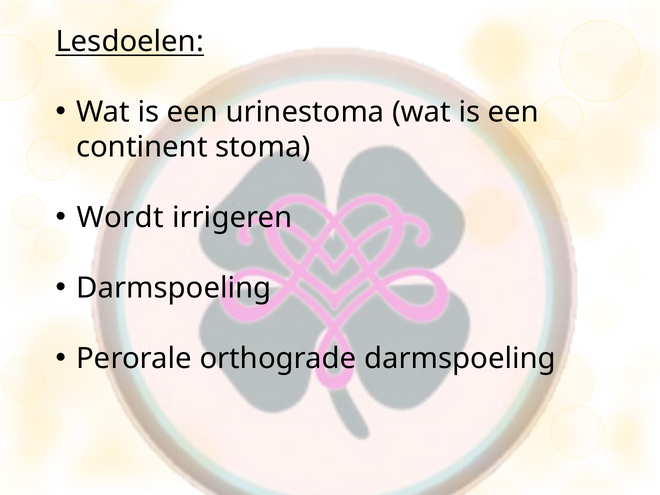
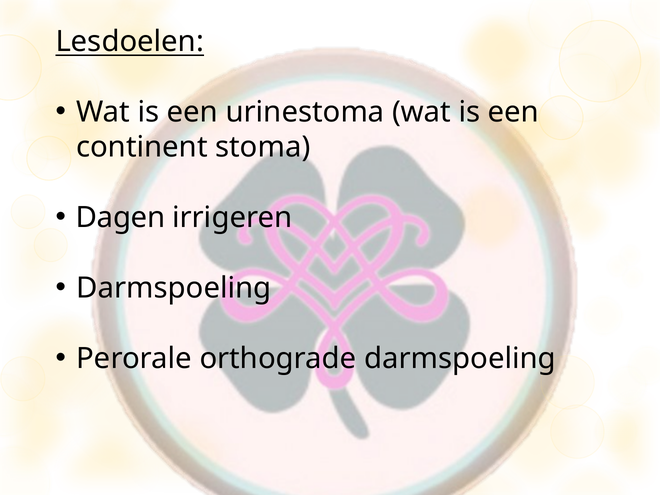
Wordt: Wordt -> Dagen (121, 218)
